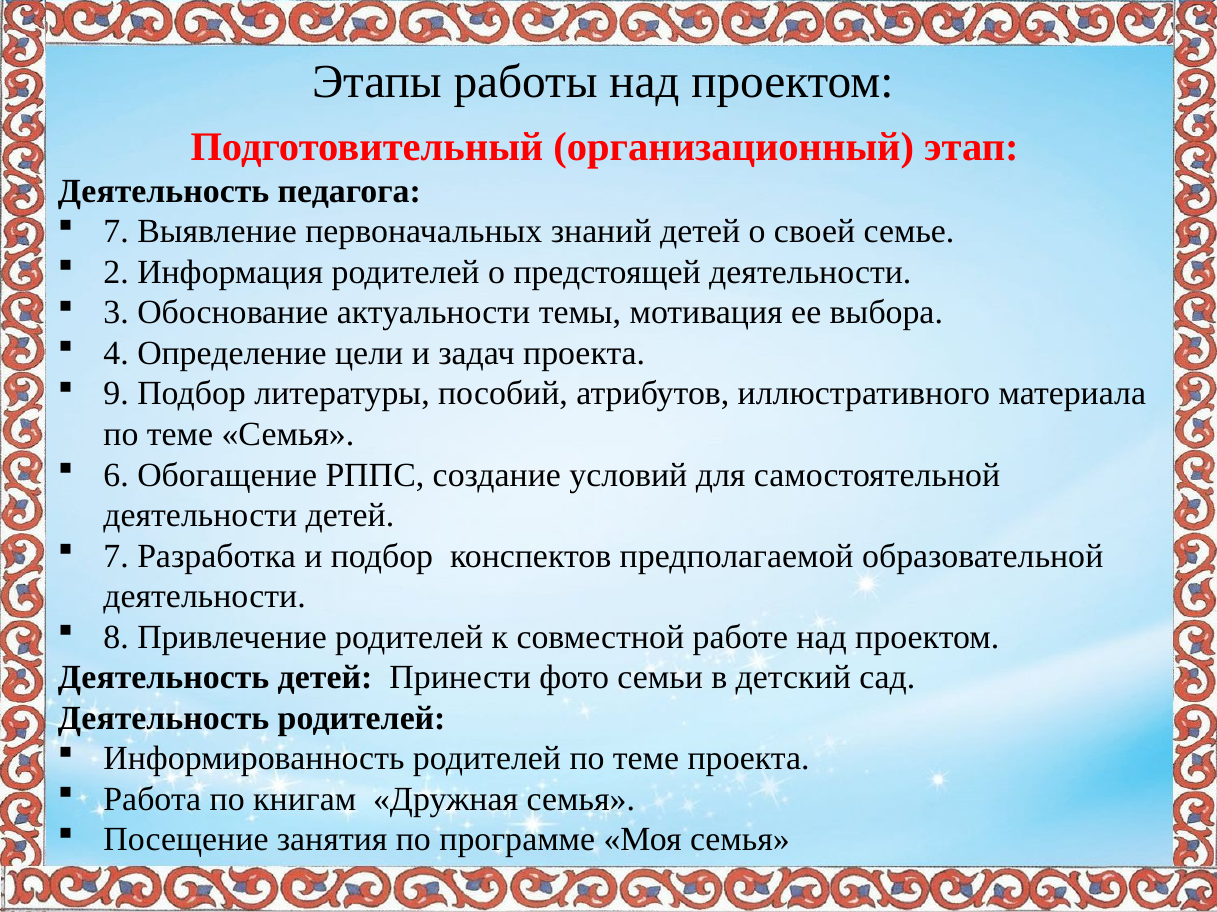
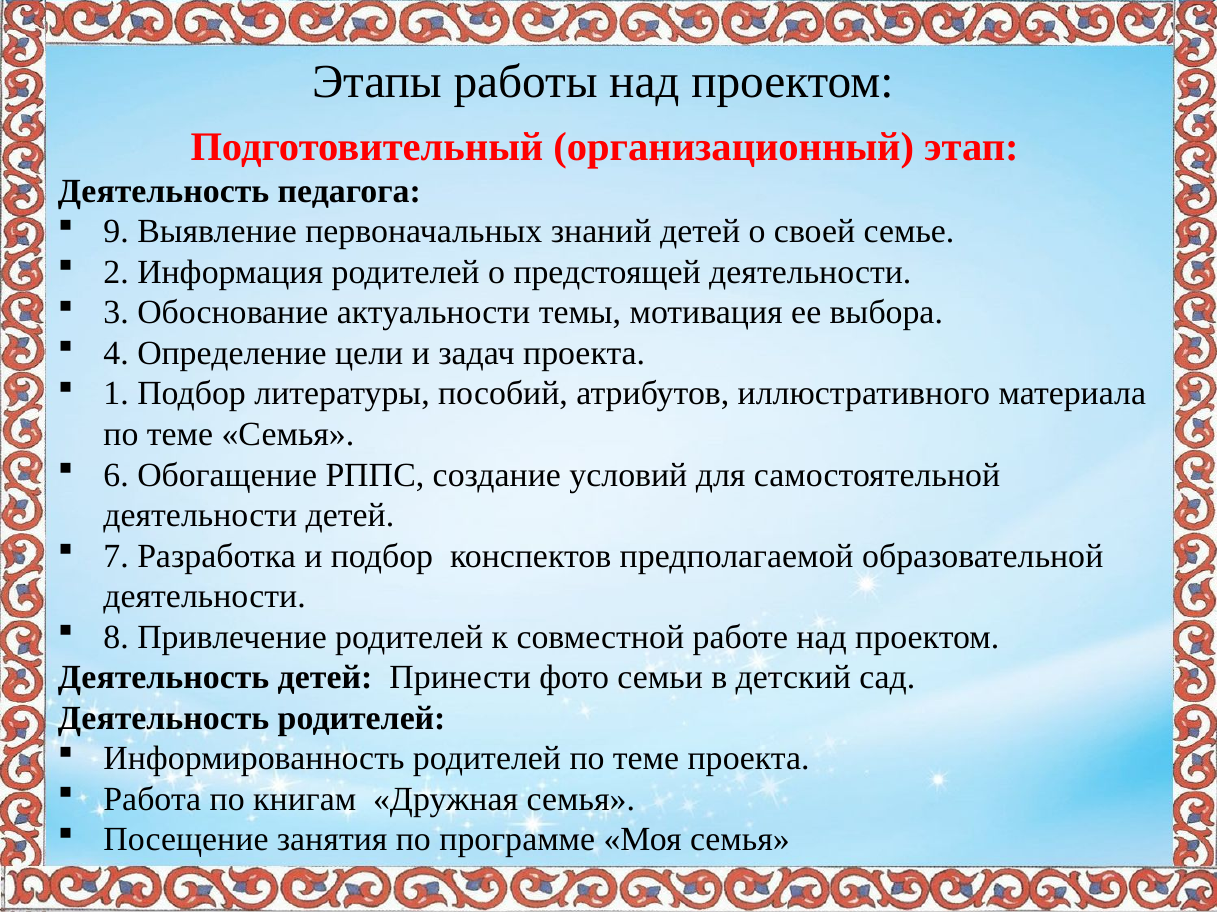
7: 7 -> 9 (116, 232)
9: 9 -> 1 (116, 394)
